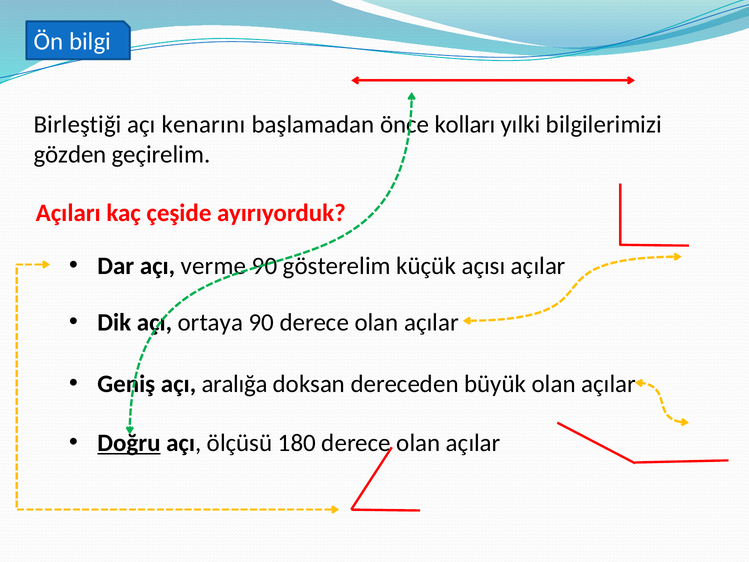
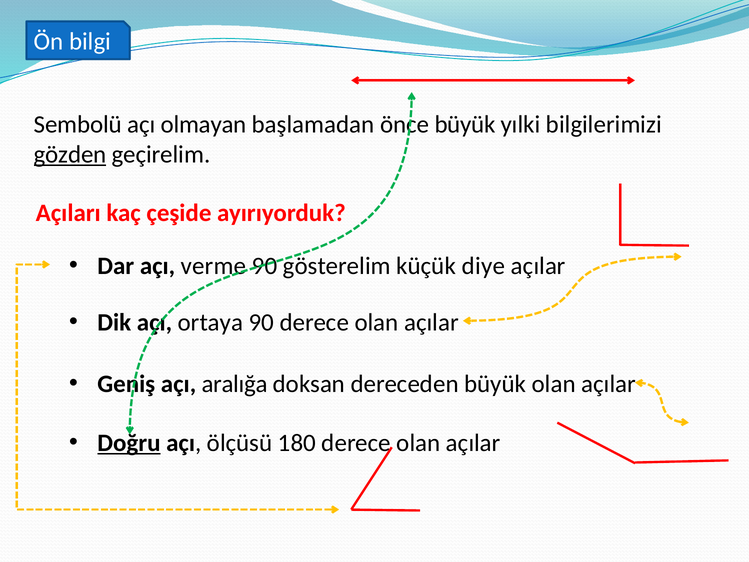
Birleştiği: Birleştiği -> Sembolü (78, 124)
kenarını: kenarını -> olmayan (204, 124)
önce kolları: kolları -> büyük (465, 124)
gözden underline: none -> present (70, 154)
açısı: açısı -> diye (483, 266)
